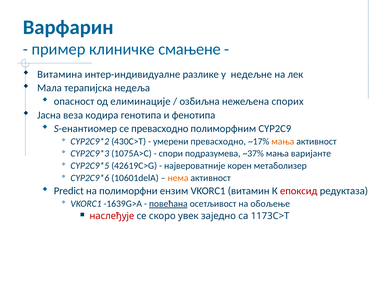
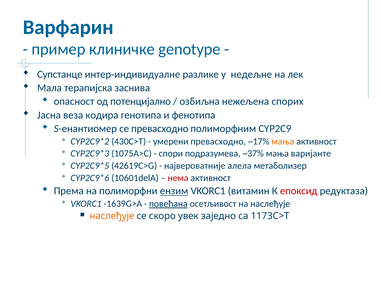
смањене: смањене -> genotype (190, 49)
Витамина: Витамина -> Супстанце (60, 74)
недеља: недеља -> заснива (132, 88)
елиминације: елиминације -> потенцијално (141, 101)
корен: корен -> алела (240, 166)
нема colour: orange -> red (178, 178)
Predict: Predict -> Према (69, 191)
ензим underline: none -> present (174, 191)
на обољење: обољење -> наслеђује (270, 204)
наслеђује colour: red -> orange (112, 216)
